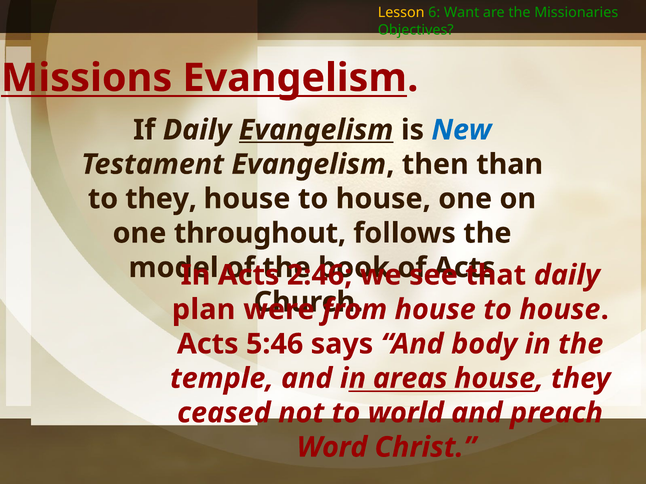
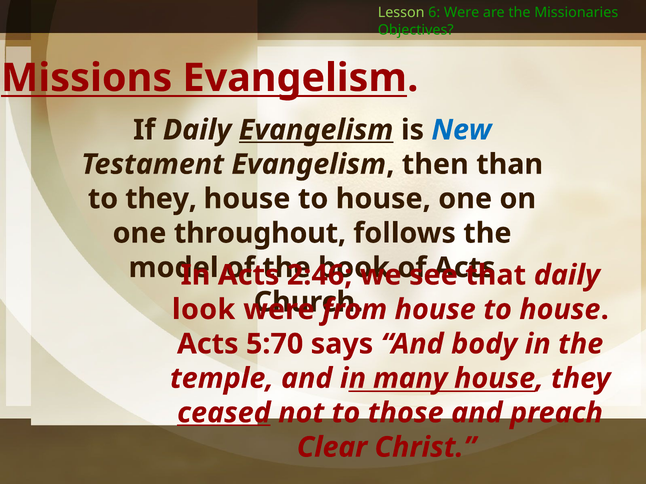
Lesson colour: yellow -> light green (401, 13)
6 Want: Want -> Were (462, 13)
plan: plan -> look (204, 310)
5:46: 5:46 -> 5:70 (275, 344)
areas: areas -> many (410, 379)
ceased underline: none -> present (224, 413)
world: world -> those (406, 413)
Word: Word -> Clear (332, 448)
